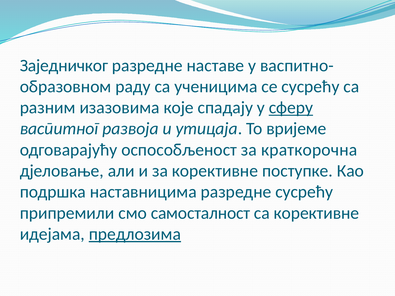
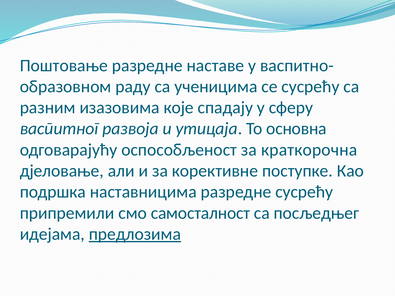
Заједничког: Заједничког -> Поштовање (64, 66)
сферу underline: present -> none (291, 108)
вријеме: вријеме -> основна (296, 129)
са корективне: корективне -> посљедњег (316, 213)
